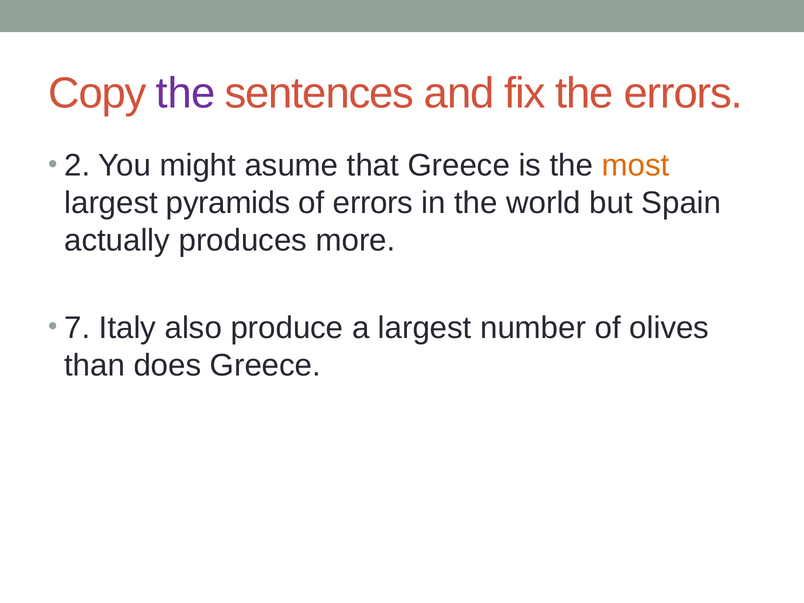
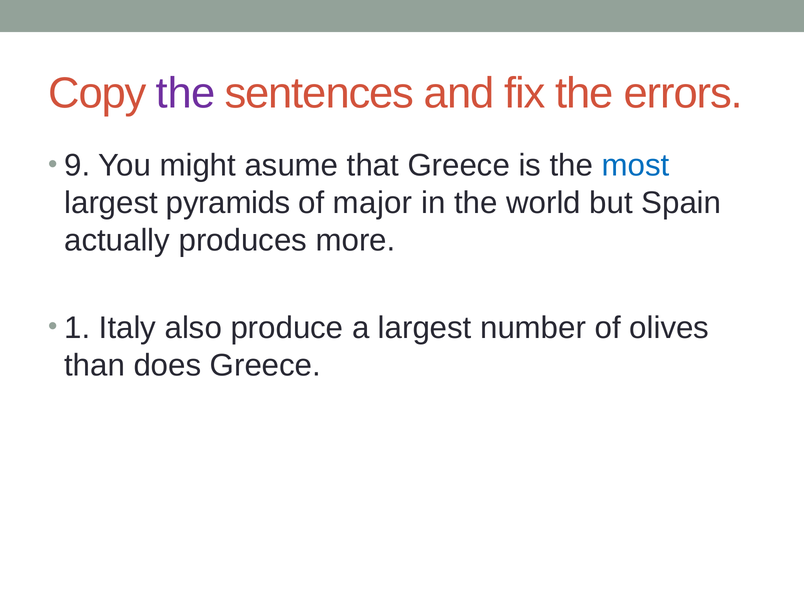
2: 2 -> 9 (77, 166)
most colour: orange -> blue (636, 166)
of errors: errors -> major (373, 203)
7: 7 -> 1 (77, 328)
